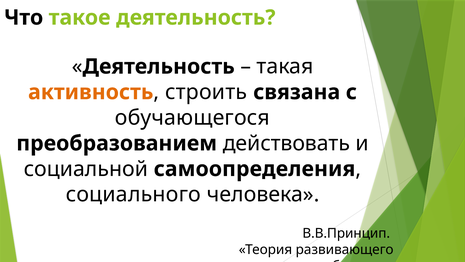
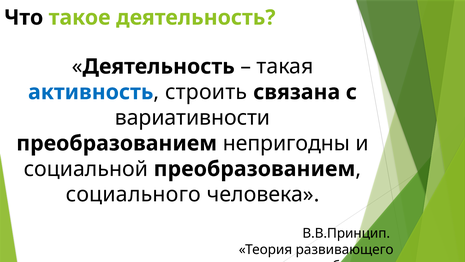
активность colour: orange -> blue (91, 92)
обучающегося: обучающегося -> вариативности (193, 118)
действовать: действовать -> непригодны (286, 143)
социальной самоопределения: самоопределения -> преобразованием (255, 169)
